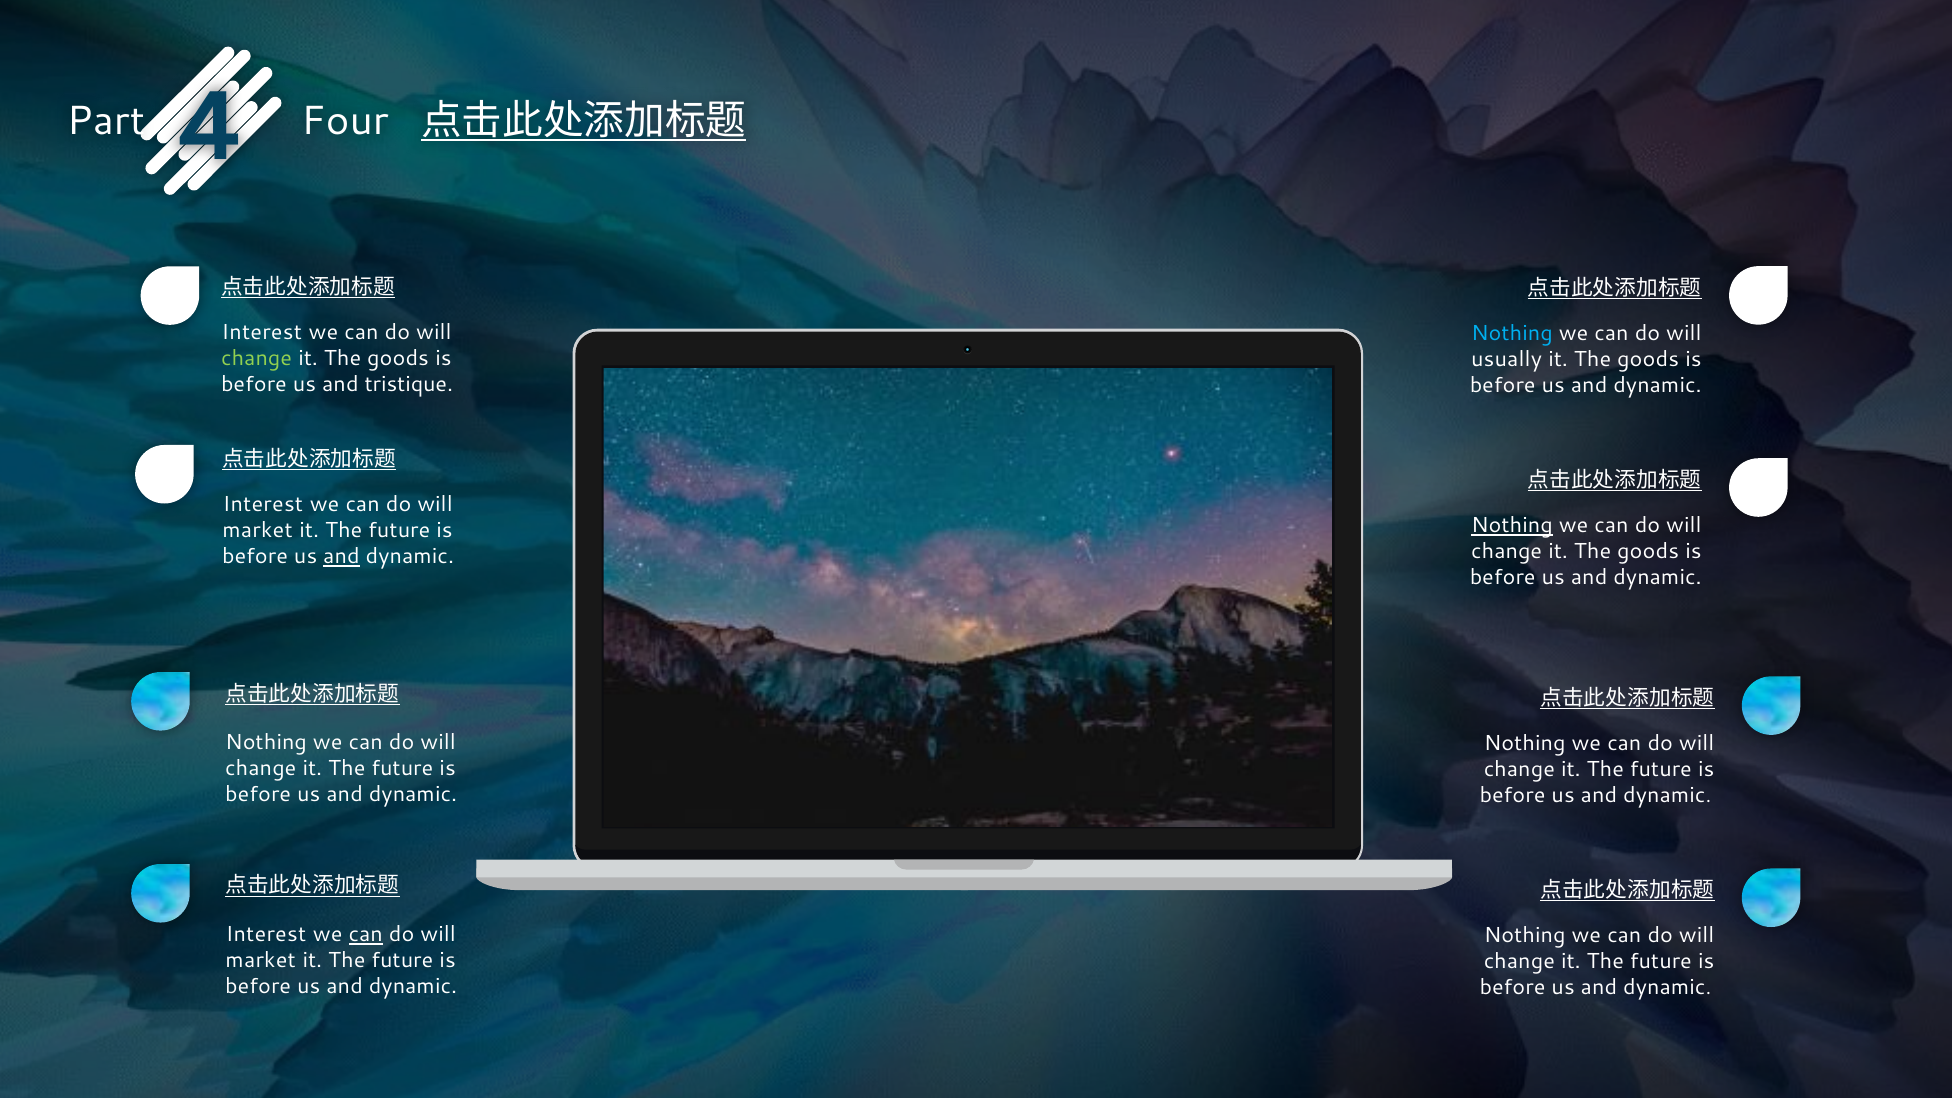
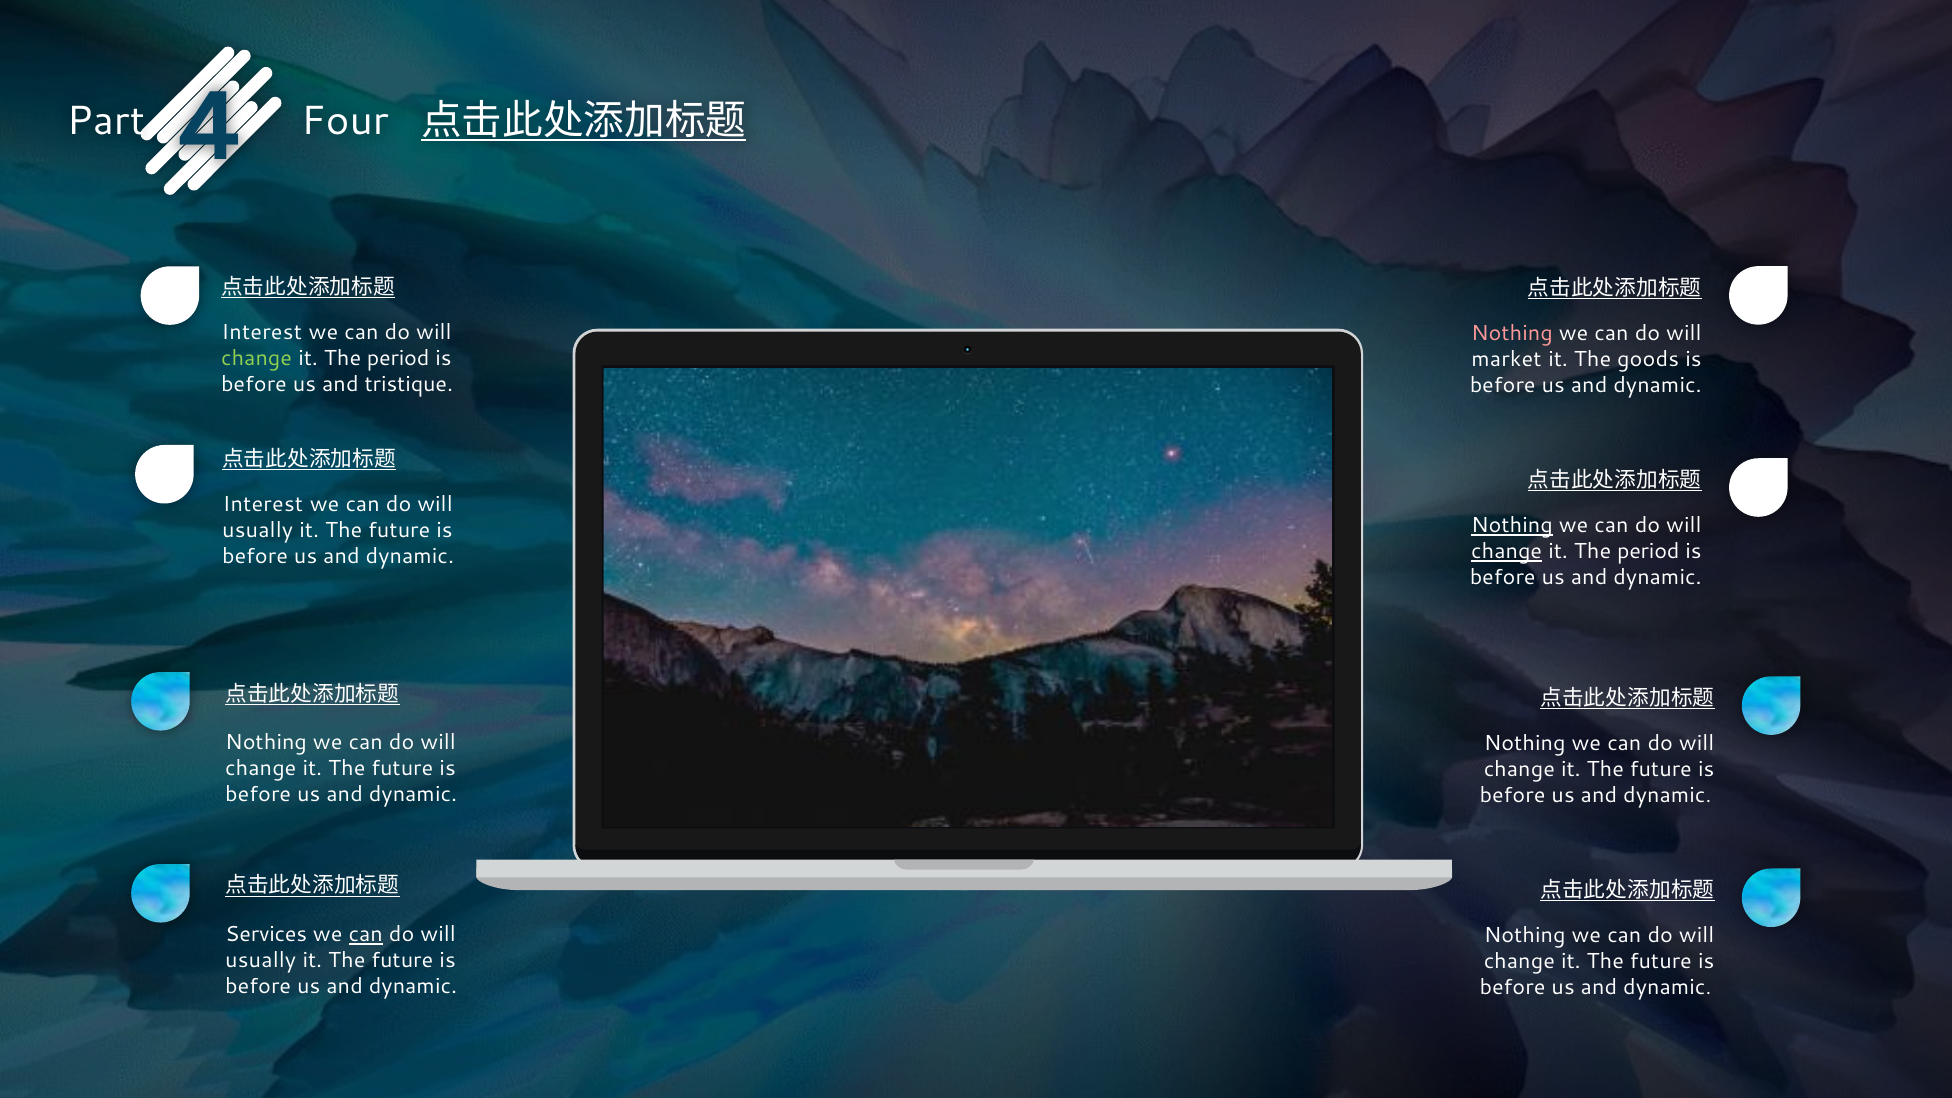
Nothing colour: light blue -> pink (1512, 334)
goods: goods -> period (398, 359)
usually: usually -> market (1507, 360)
market: market -> usually (258, 531)
change underline: none -> present (1507, 552)
goods: goods -> period (1648, 552)
and underline: present -> none (341, 557)
Interest: Interest -> Services (266, 935)
market: market -> usually (261, 961)
